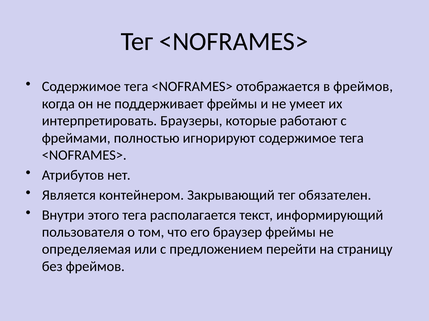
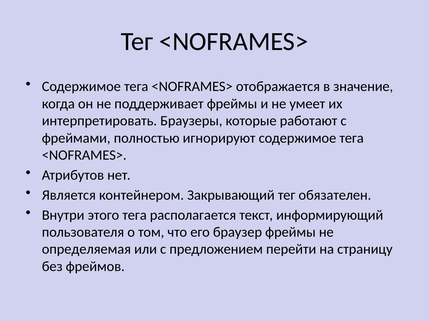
в фреймов: фреймов -> значение (363, 87)
